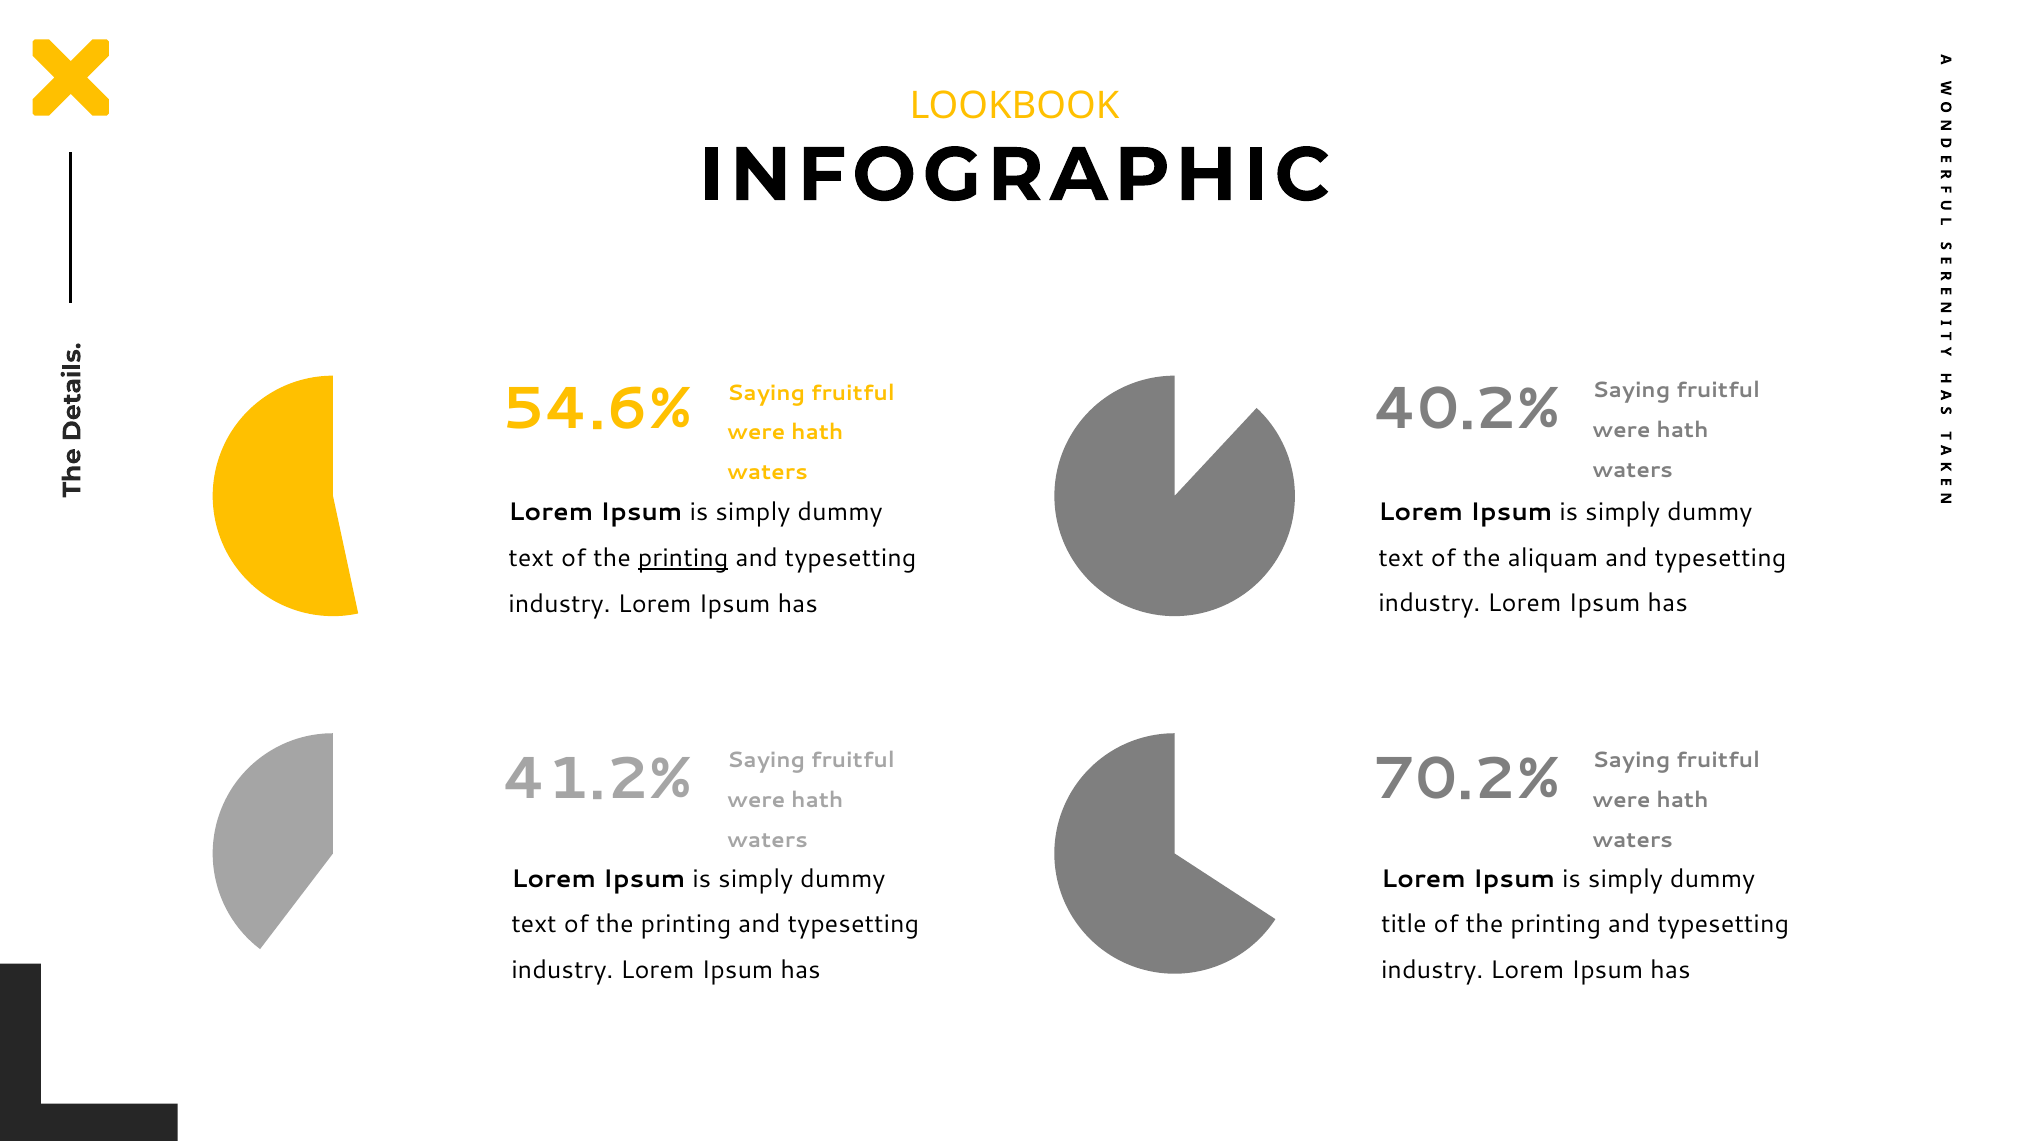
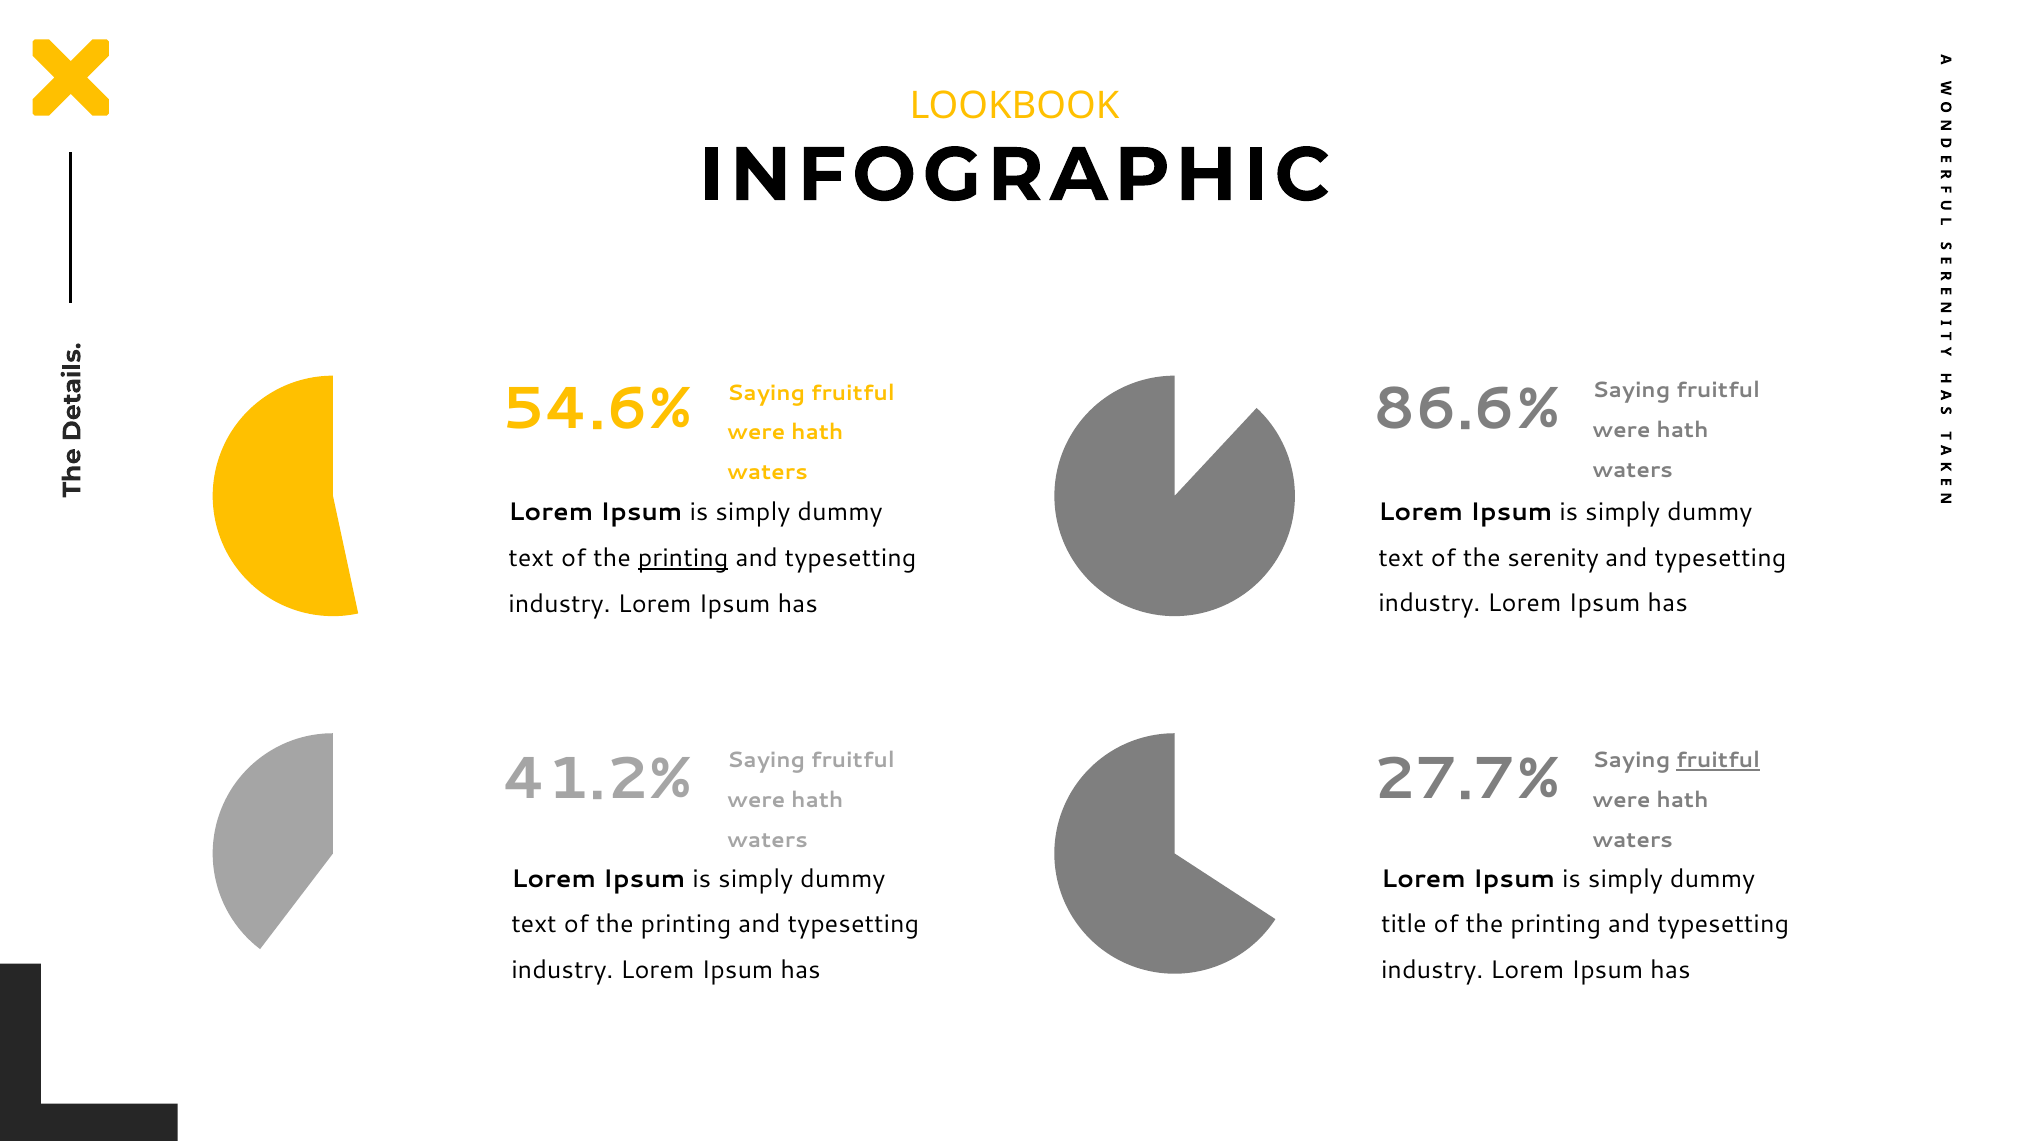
40.2%: 40.2% -> 86.6% (1466, 409)
aliquam: aliquam -> serenity (1553, 558)
fruitful underline: none -> present (1718, 761)
70.2%: 70.2% -> 27.7% (1466, 779)
